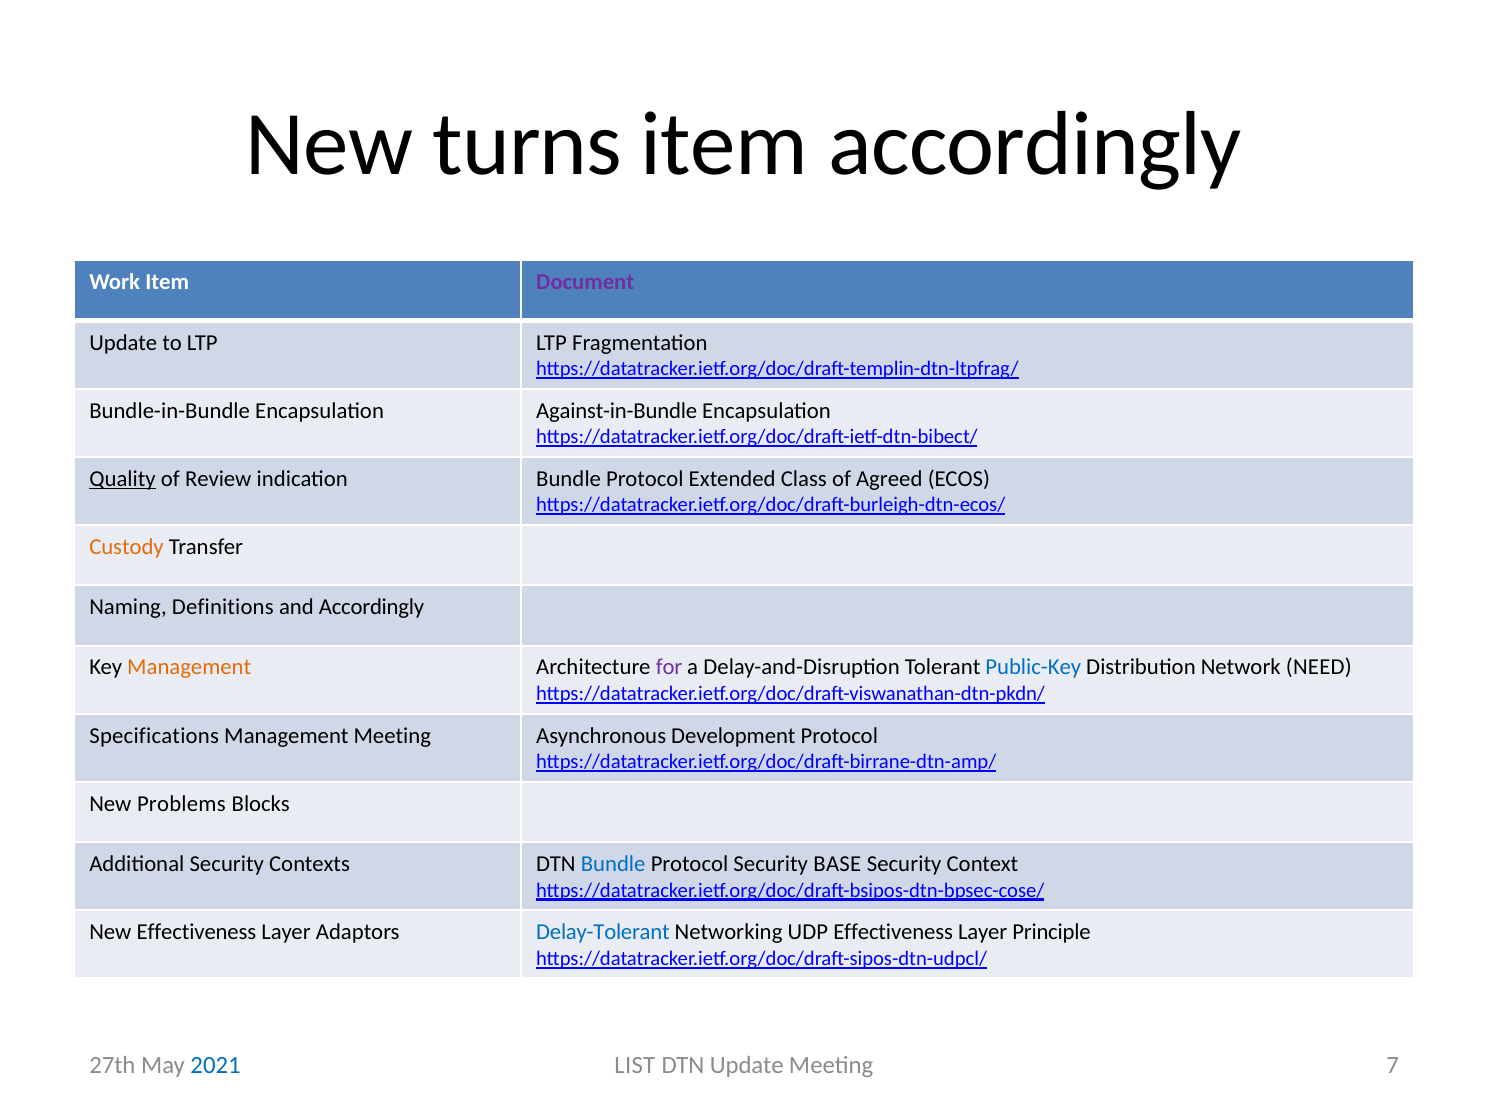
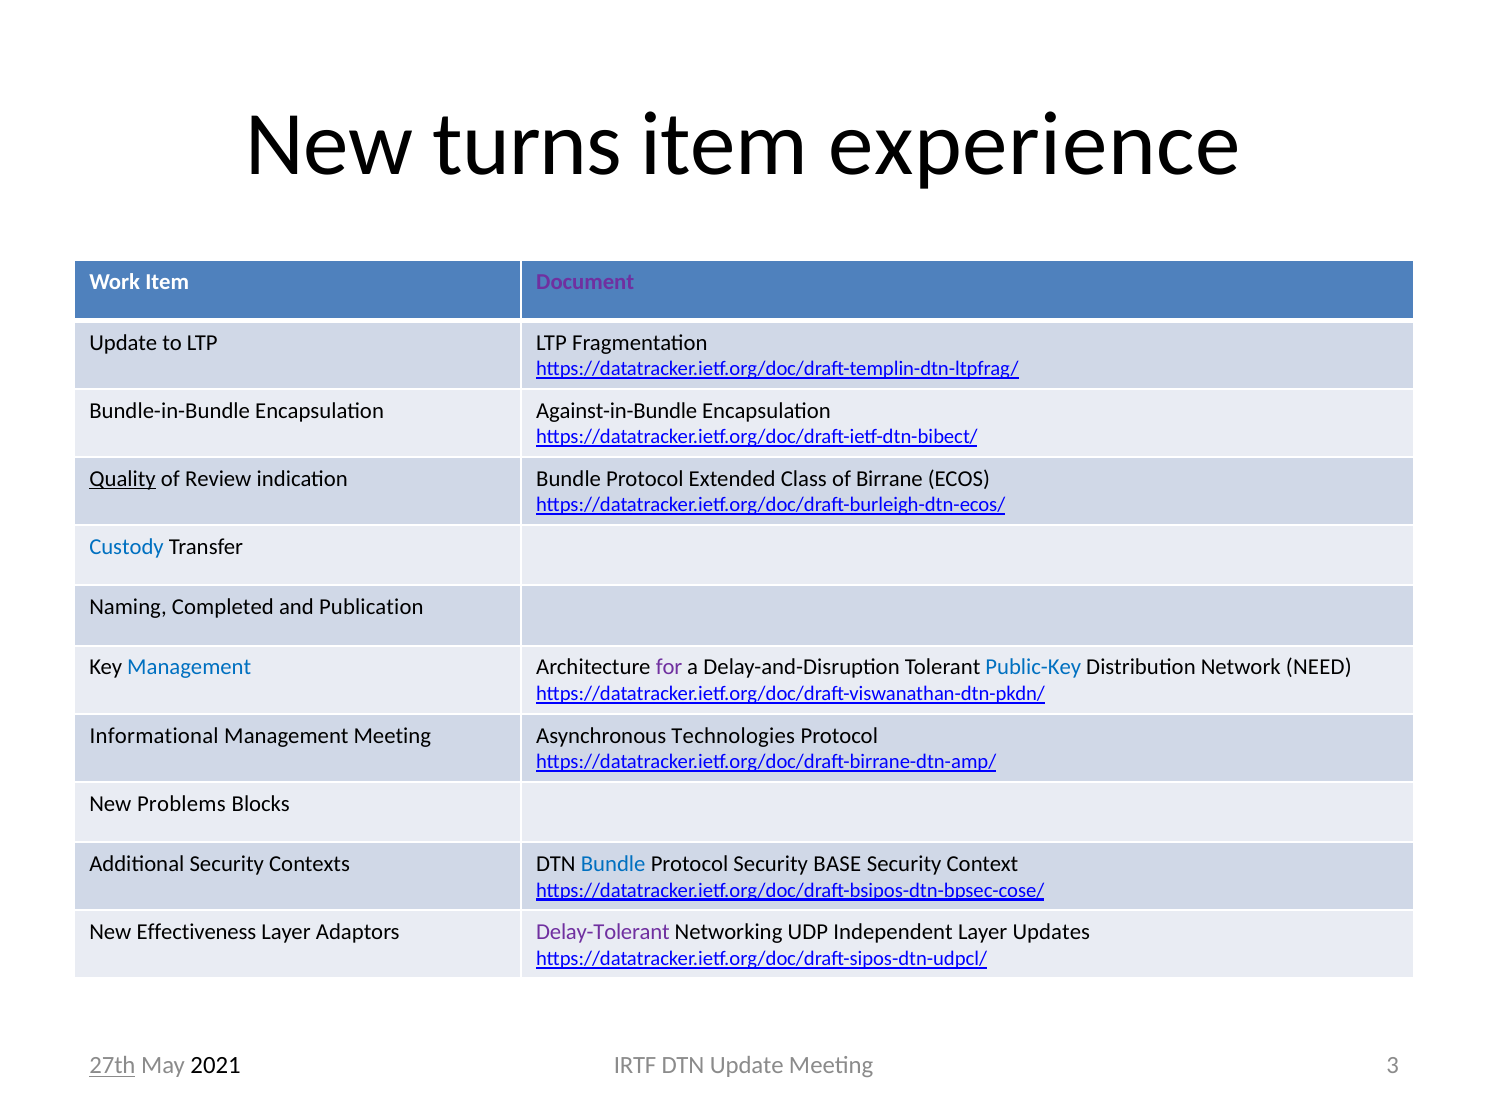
item accordingly: accordingly -> experience (1035, 144)
Agreed: Agreed -> Birrane (889, 479)
Custody colour: orange -> blue (126, 547)
Definitions: Definitions -> Completed (223, 607)
and Accordingly: Accordingly -> Publication (371, 607)
Management colour: orange -> blue (189, 667)
Specifications: Specifications -> Informational (154, 736)
Development: Development -> Technologies (733, 736)
Delay-Tolerant colour: blue -> purple (603, 932)
UDP Effectiveness: Effectiveness -> Independent (893, 932)
Principle: Principle -> Updates (1051, 932)
LIST: LIST -> IRTF (635, 1066)
7: 7 -> 3 (1393, 1066)
27th underline: none -> present (112, 1066)
2021 colour: blue -> black (216, 1066)
